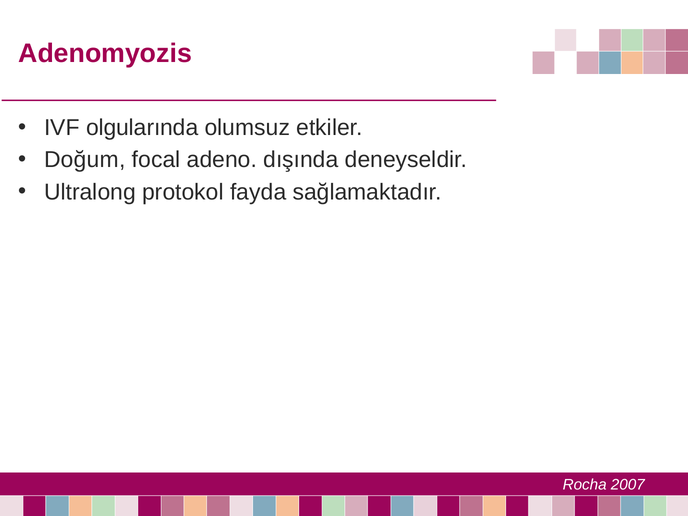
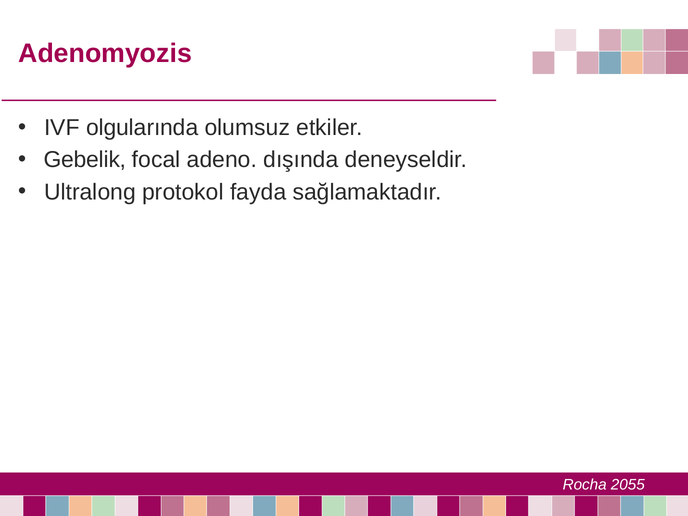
Doğum: Doğum -> Gebelik (85, 160)
2007: 2007 -> 2055 (628, 485)
